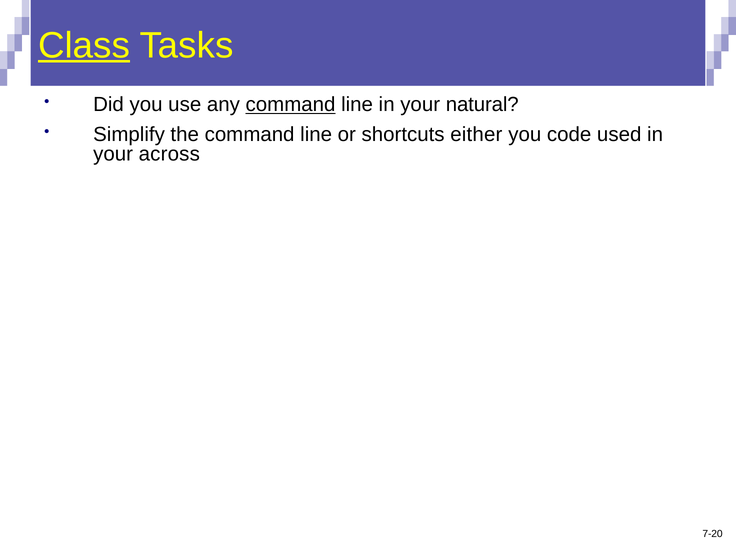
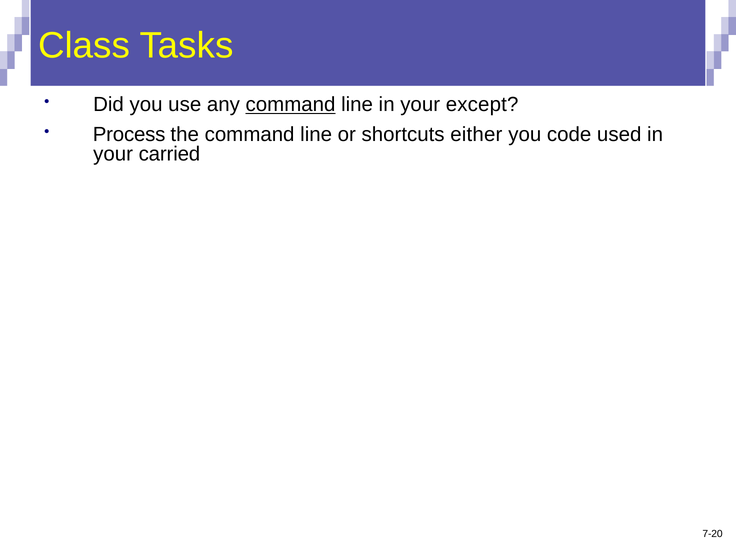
Class underline: present -> none (84, 45)
natural: natural -> except (482, 105)
Simplify: Simplify -> Process (129, 135)
across: across -> carried (169, 154)
